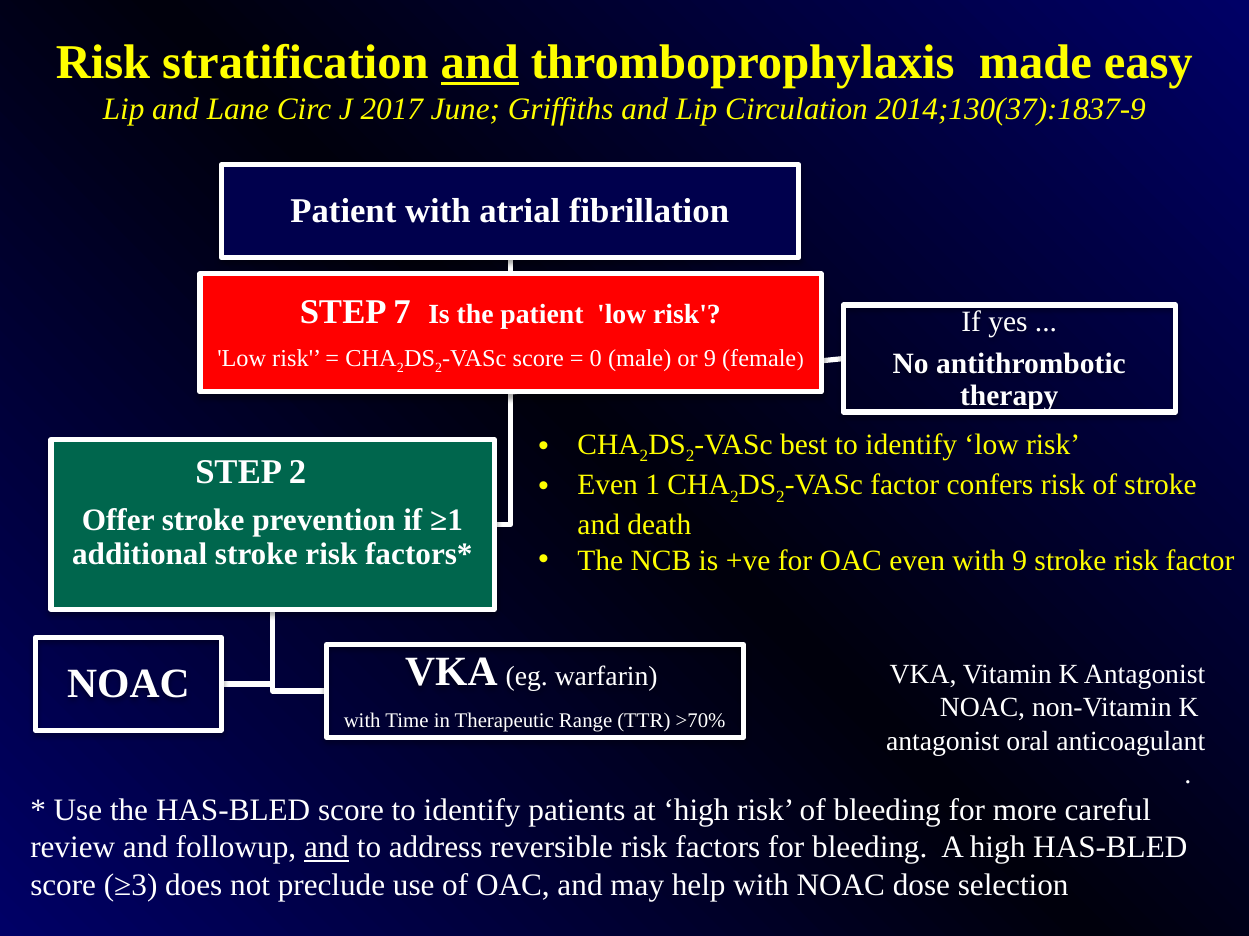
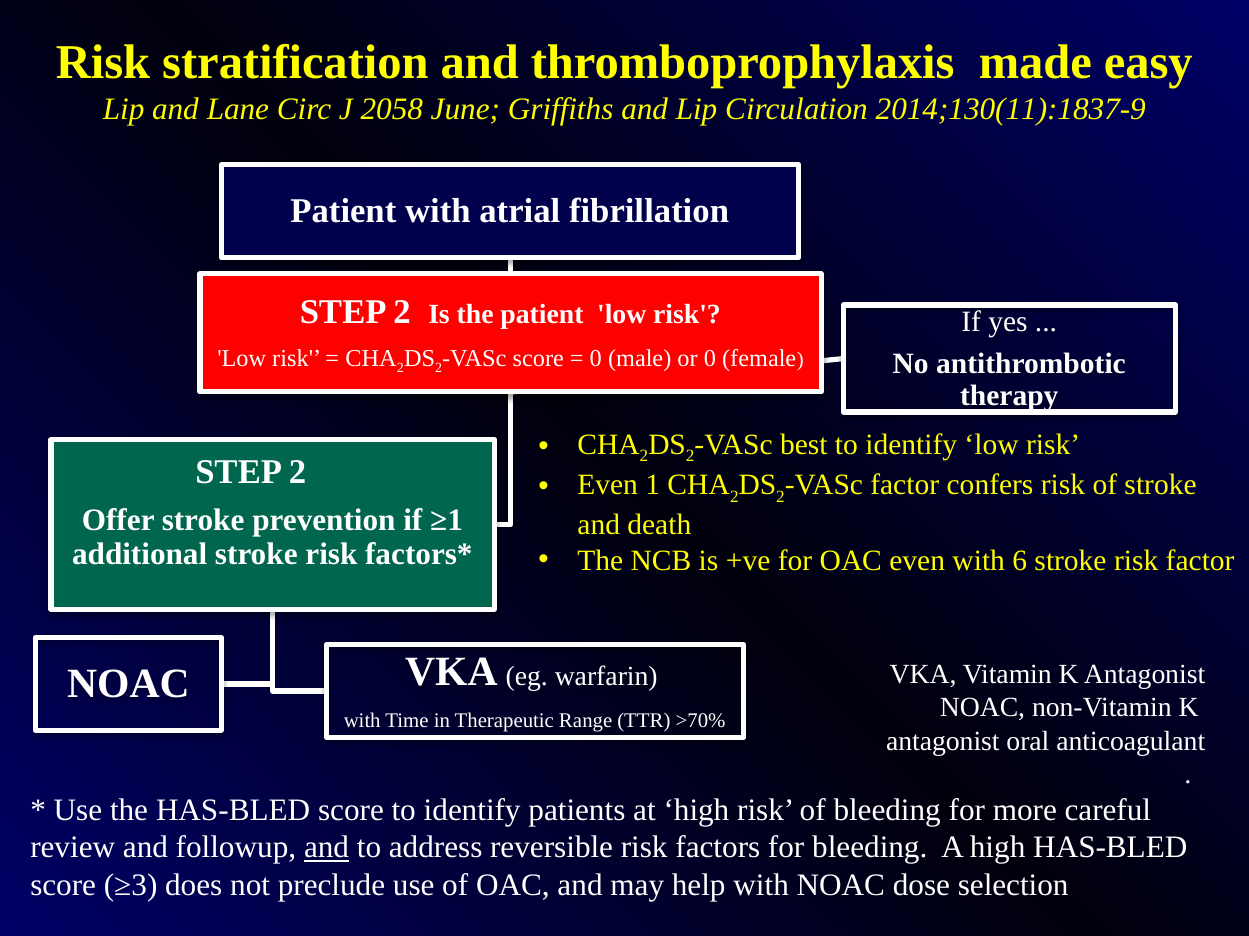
and underline: present -> none (480, 63)
2017: 2017 -> 2058 (392, 109)
2014;130(37):1837-9: 2014;130(37):1837-9 -> 2014;130(11):1837-9 (1011, 109)
7: 7 -> 2 (402, 312)
9: 9 -> 0 (710, 359)
with 9: 9 -> 6 (1020, 561)
